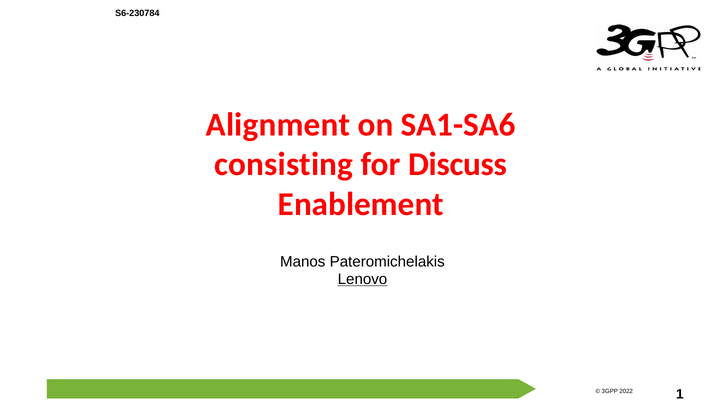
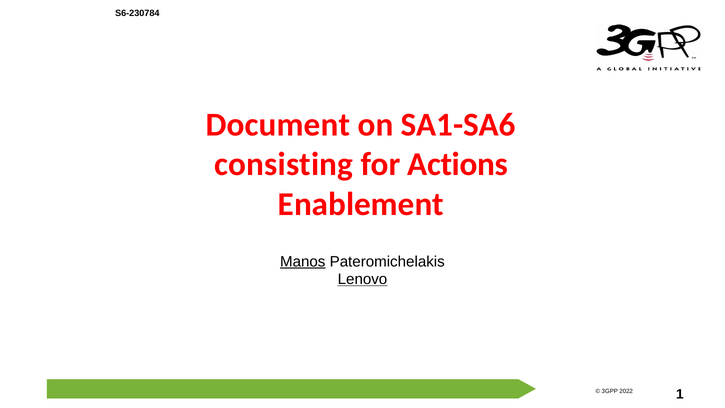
Alignment: Alignment -> Document (278, 125)
Discuss: Discuss -> Actions (458, 164)
Manos underline: none -> present (303, 262)
